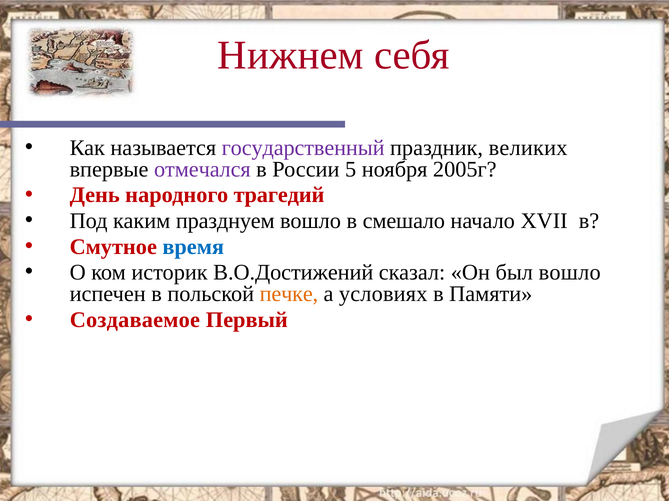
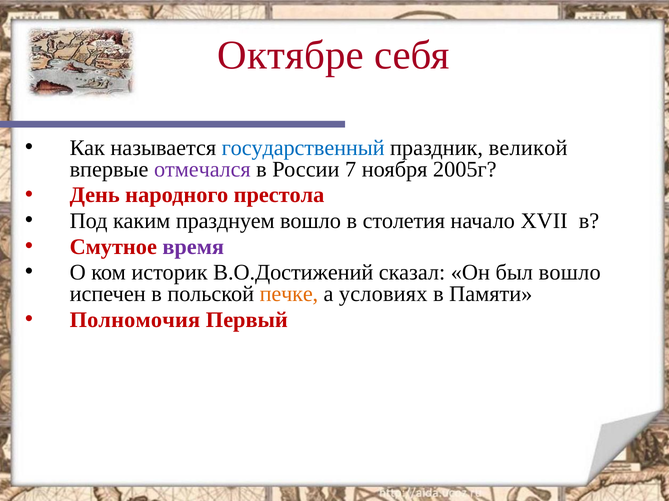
Нижнем: Нижнем -> Октябре (291, 55)
государственный colour: purple -> blue (303, 148)
великих: великих -> великой (528, 148)
5: 5 -> 7 (351, 169)
трагедий: трагедий -> престола (279, 195)
смешало: смешало -> столетия (404, 221)
время colour: blue -> purple (193, 247)
Создаваемое: Создаваемое -> Полномочия (135, 320)
